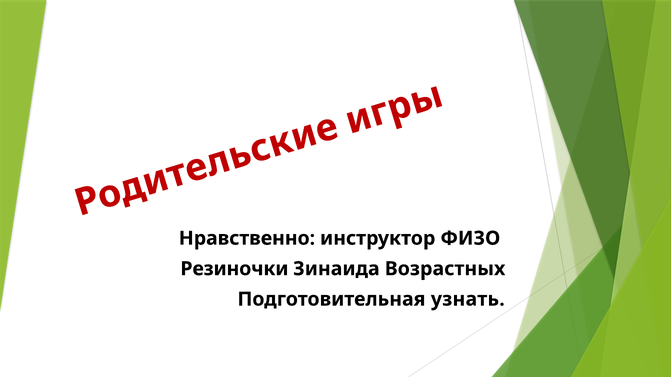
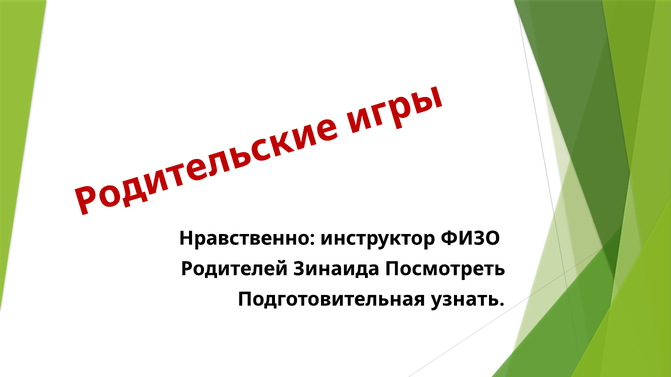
Резиночки: Резиночки -> Родителей (234, 269)
Возрастных: Возрастных -> Посмотреть (445, 269)
